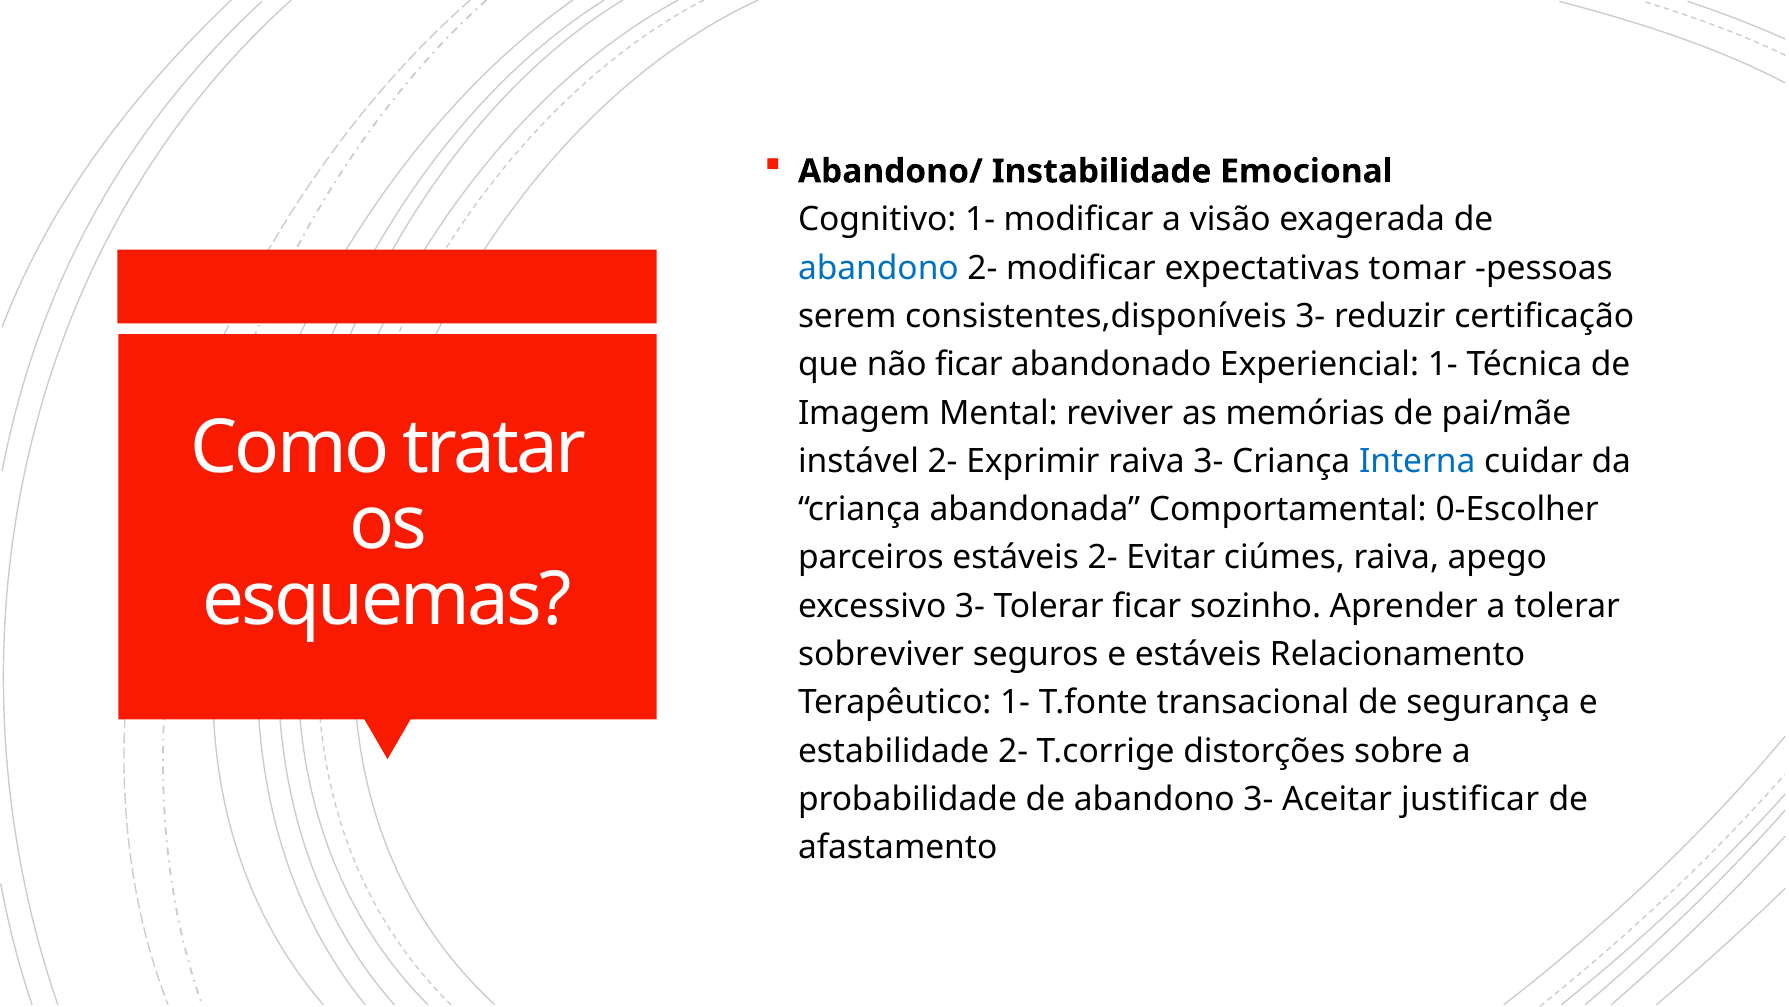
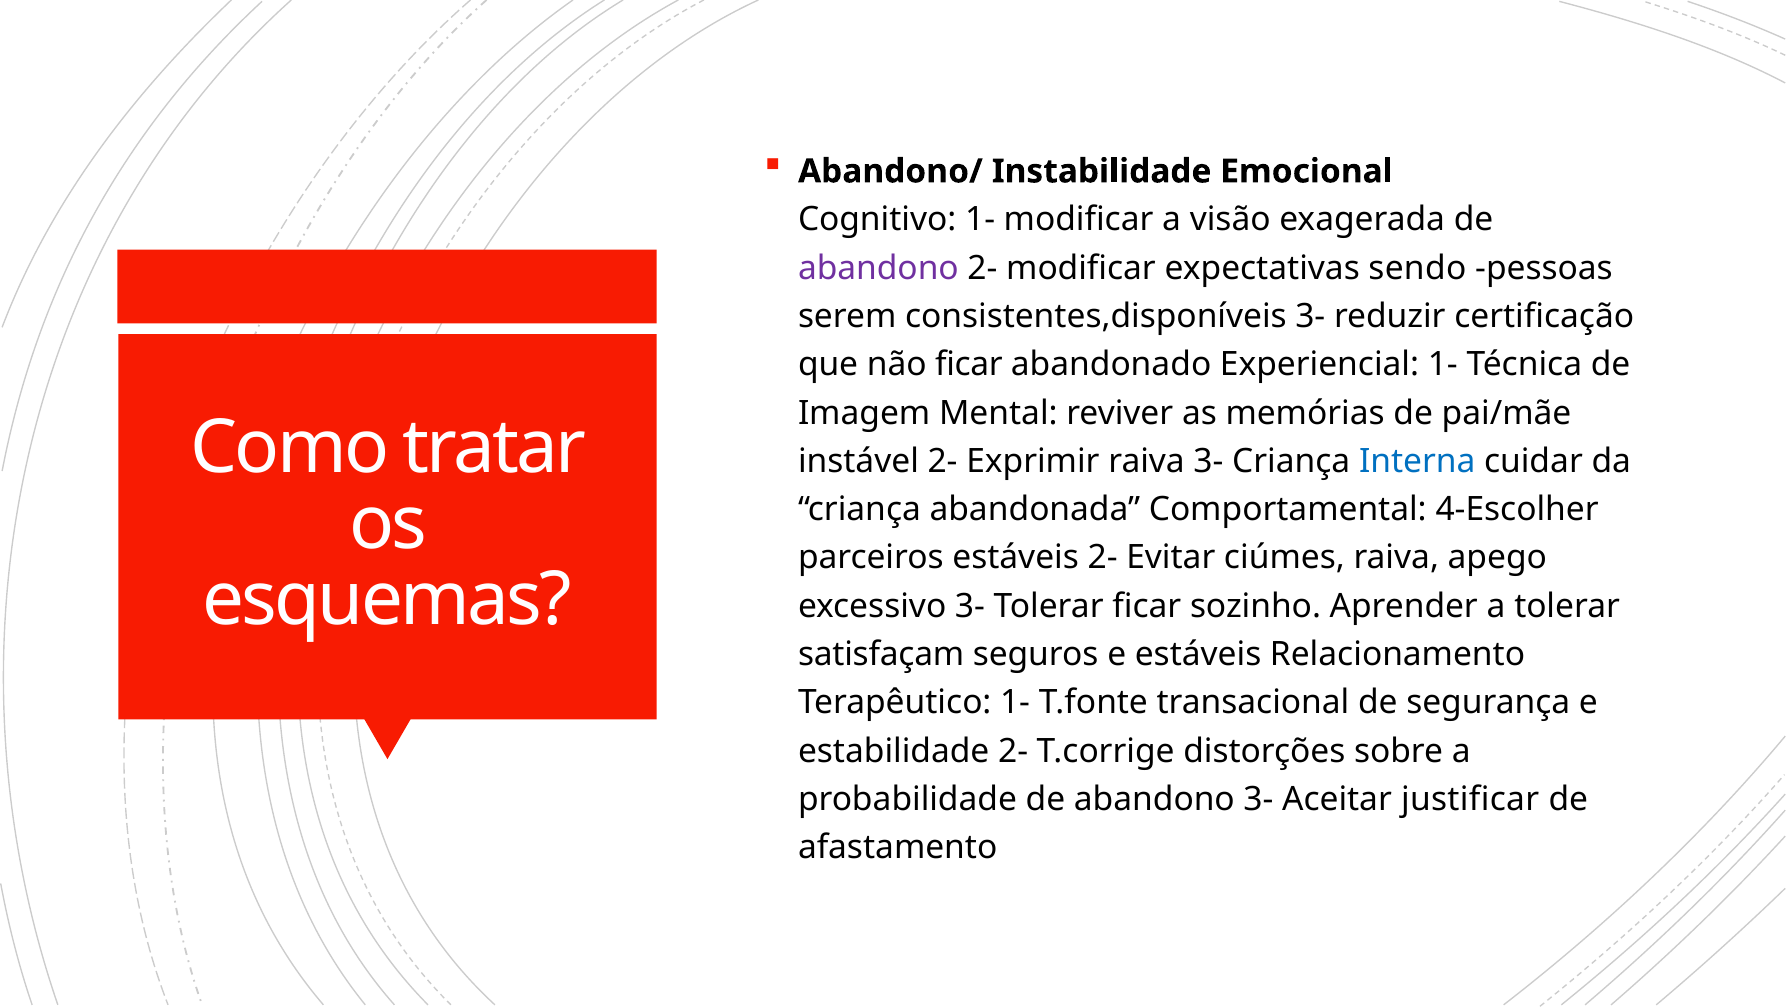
abandono colour: blue -> purple (878, 268)
tomar: tomar -> sendo (1417, 268)
0-Escolher: 0-Escolher -> 4-Escolher (1517, 509)
sobreviver: sobreviver -> satisfaçam (881, 654)
